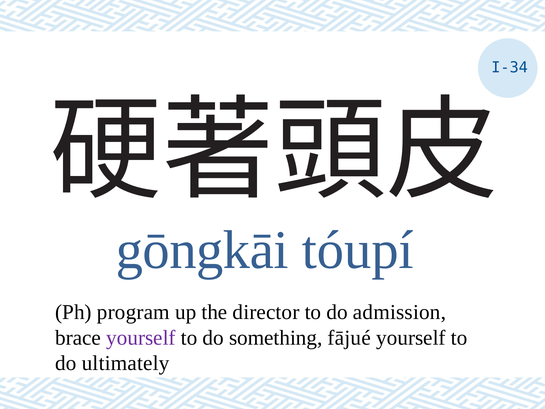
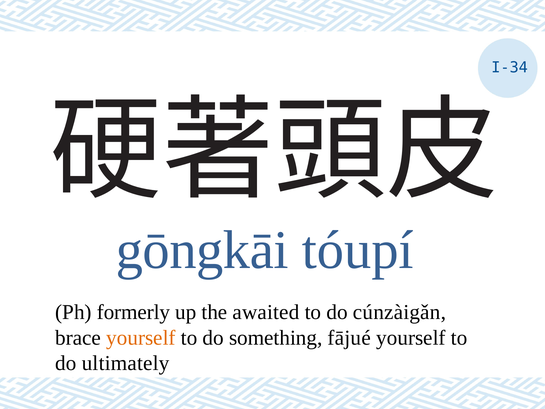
program: program -> formerly (133, 312)
director: director -> awaited (266, 312)
admission: admission -> cúnzàigǎn (400, 312)
yourself colour: purple -> orange (141, 338)
